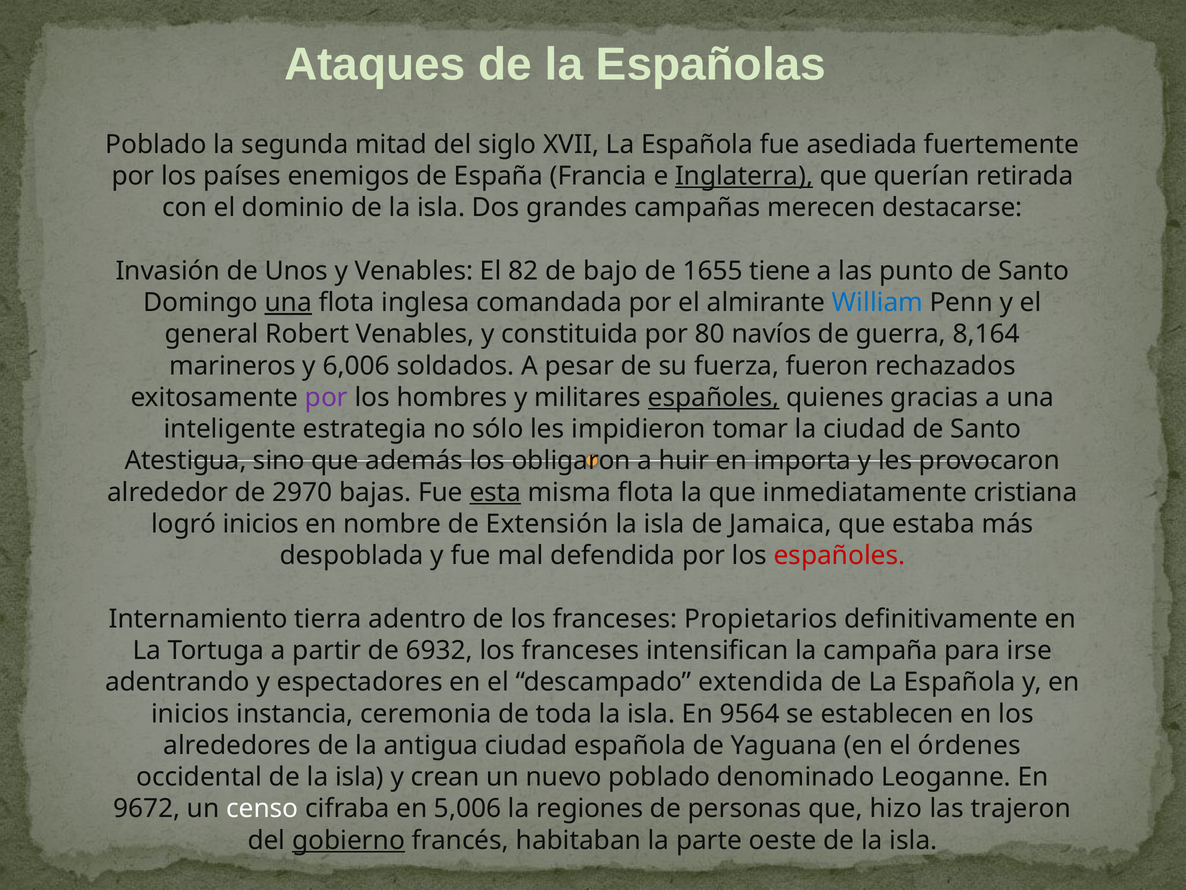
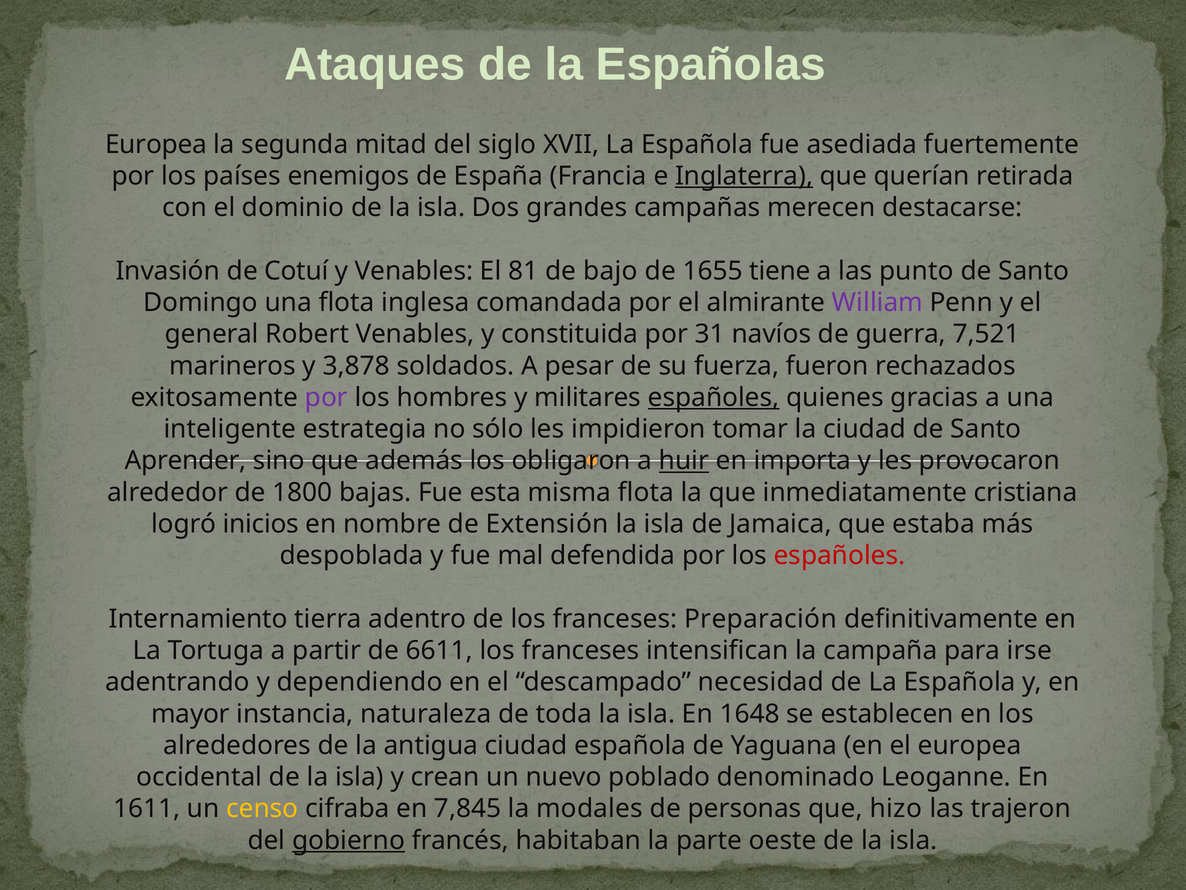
Poblado: Poblado -> Europea (156, 144)
Unos: Unos -> Cotuí (296, 271)
82: 82 -> 81 (523, 271)
una underline: present -> none (288, 302)
William colour: blue -> purple (877, 302)
80: 80 -> 31 (710, 334)
8,164: 8,164 -> 7,521 (986, 334)
6,006: 6,006 -> 3,878 (356, 366)
Atestigua: Atestigua -> Aprender (186, 461)
huir underline: none -> present (684, 461)
2970: 2970 -> 1800 (302, 492)
esta underline: present -> none (495, 492)
Propietarios: Propietarios -> Preparación (761, 619)
6932: 6932 -> 6611 (439, 650)
espectadores: espectadores -> dependiendo (360, 682)
extendida: extendida -> necesidad (761, 682)
inicios: inicios -> mayor (190, 713)
ceremonia: ceremonia -> naturaleza (426, 713)
9564: 9564 -> 1648 (750, 713)
el órdenes: órdenes -> europea (970, 745)
9672: 9672 -> 1611 (147, 808)
censo colour: white -> yellow (262, 808)
5,006: 5,006 -> 7,845 (468, 808)
regiones: regiones -> modales (590, 808)
